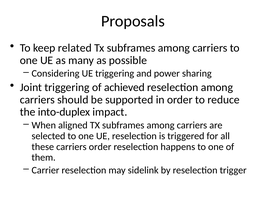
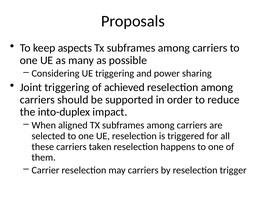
related: related -> aspects (75, 48)
carriers order: order -> taken (100, 147)
may sidelink: sidelink -> carriers (143, 171)
